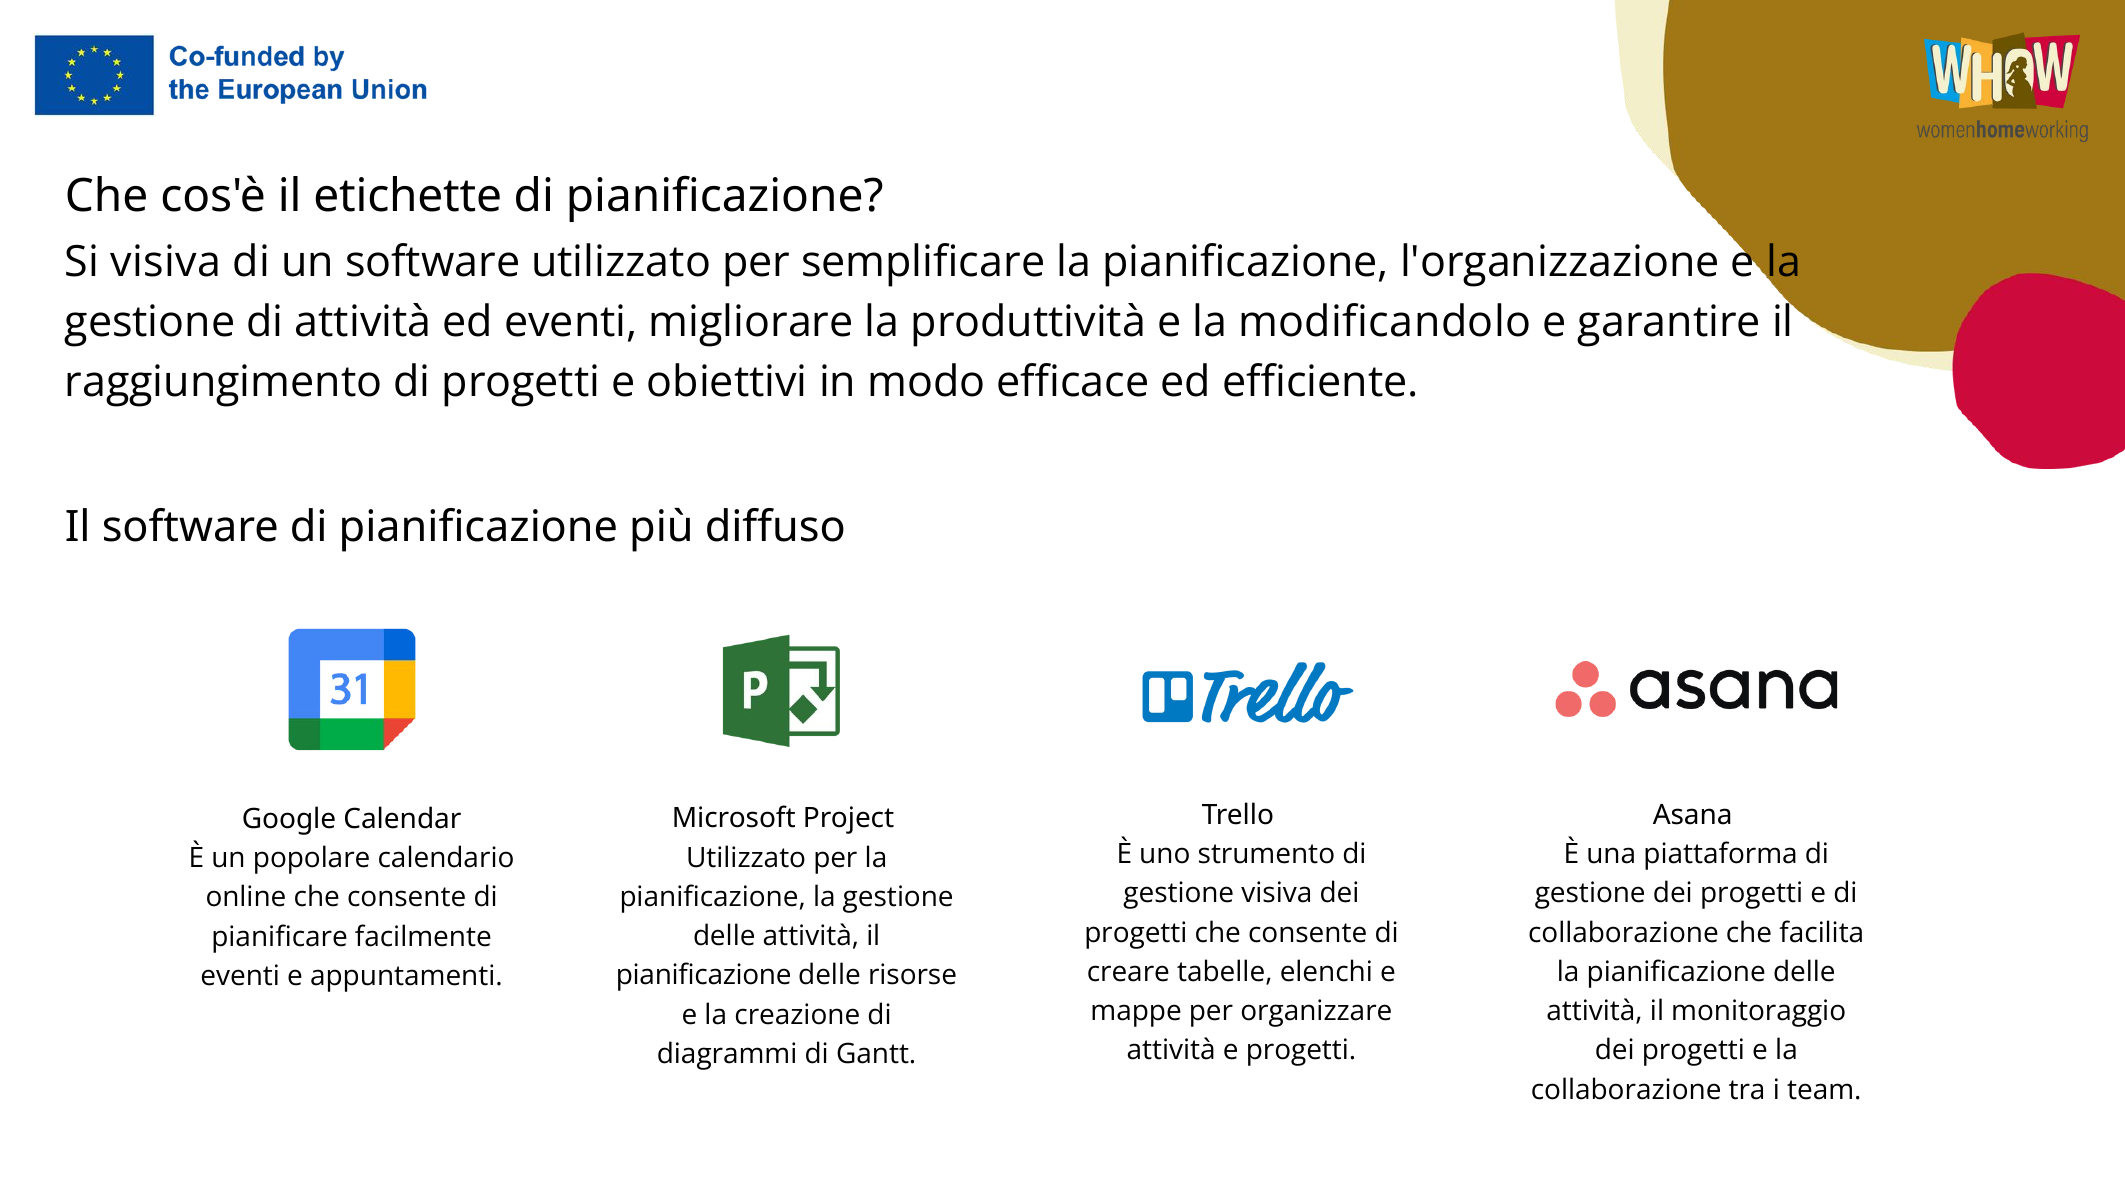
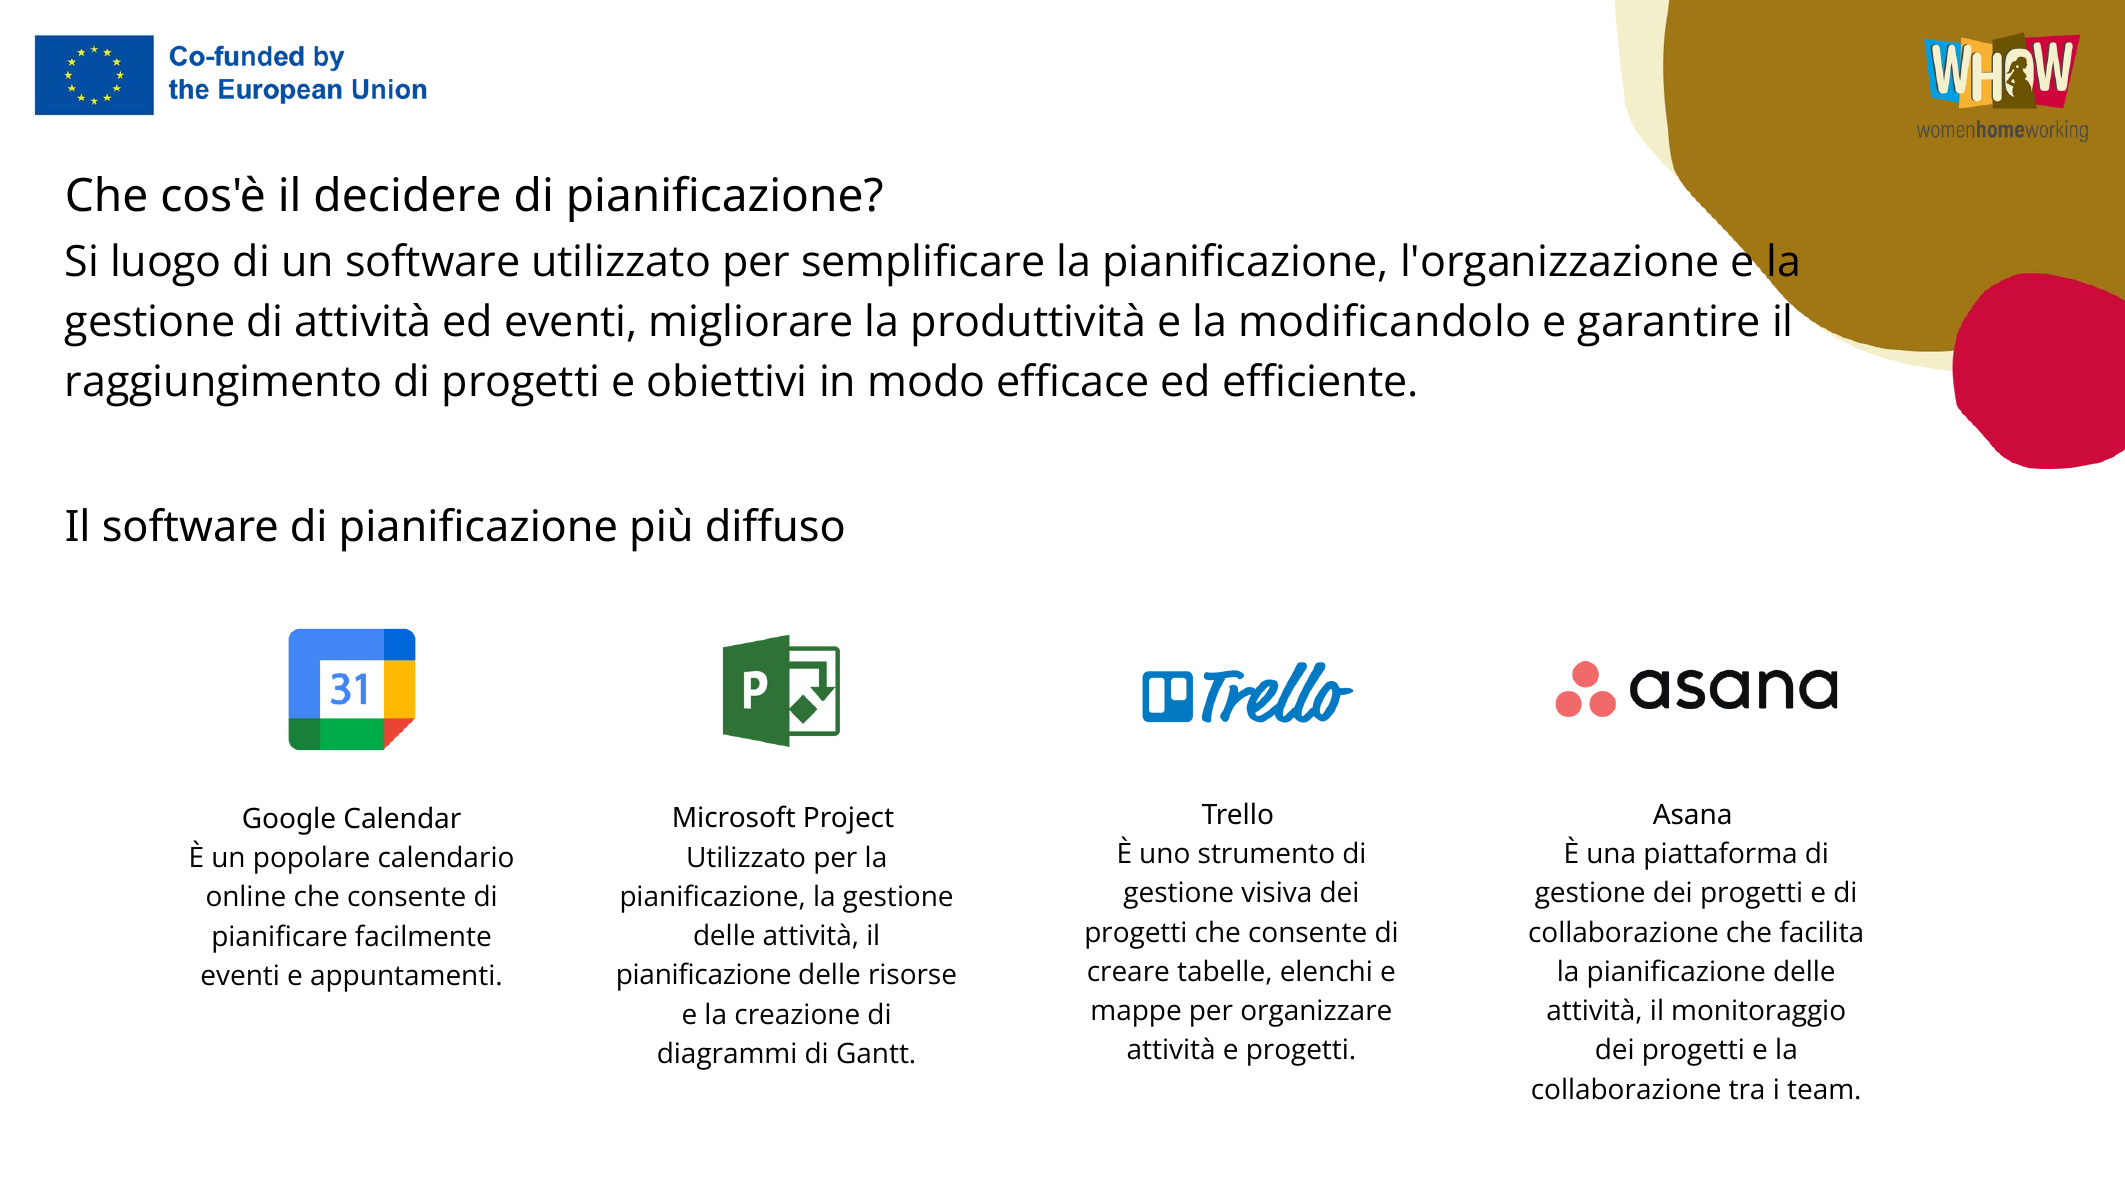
etichette: etichette -> decidere (408, 196)
Si visiva: visiva -> luogo (166, 262)
